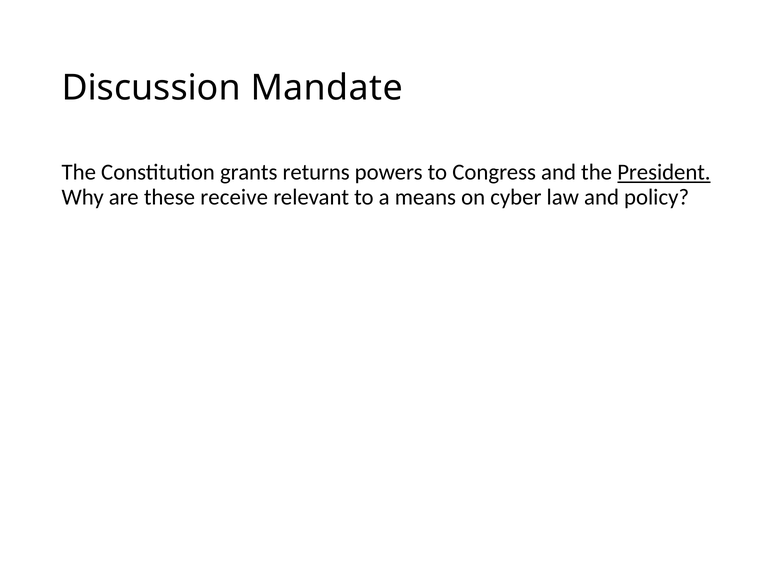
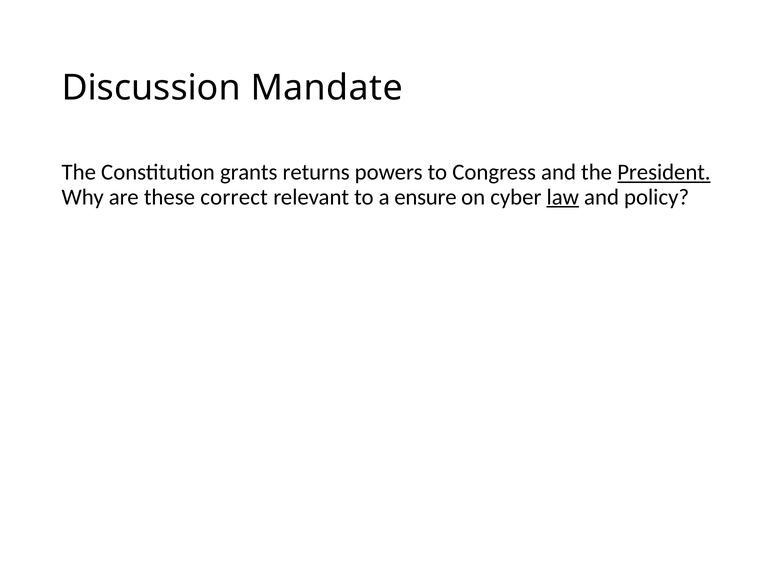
receive: receive -> correct (234, 197)
means: means -> ensure (425, 197)
law underline: none -> present (563, 197)
